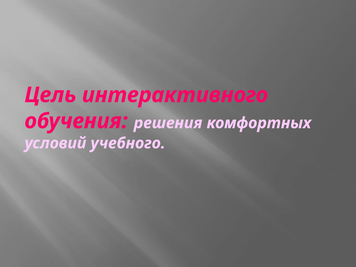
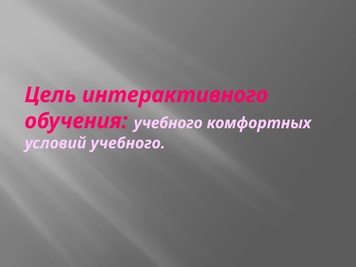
обучения решения: решения -> учебного (168, 123)
